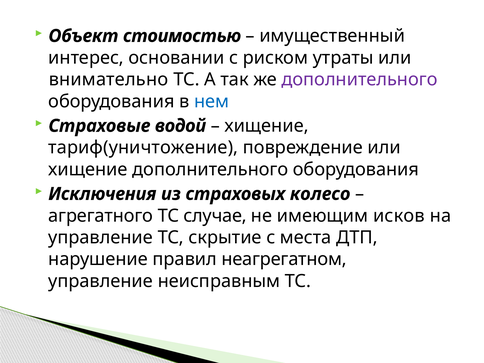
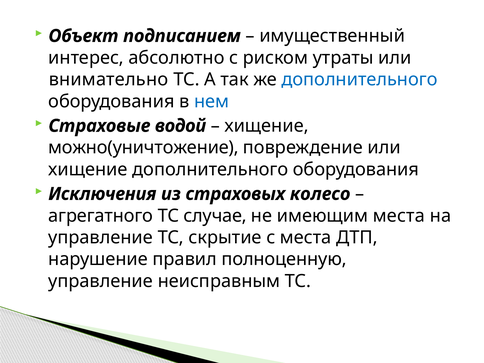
стоимостью: стоимостью -> подписанием (182, 36)
основании: основании -> абсолютно (176, 58)
дополнительного colour: purple -> blue (360, 80)
тариф(уничтожение: тариф(уничтожение -> можно(уничтожение (143, 148)
имеющим исков: исков -> места (399, 216)
неагрегатном: неагрегатном -> полноценную (284, 259)
